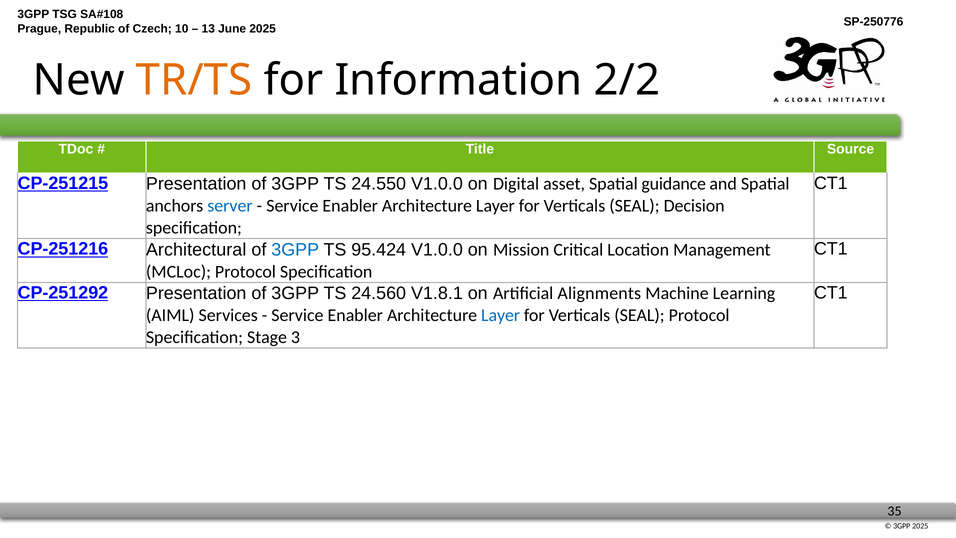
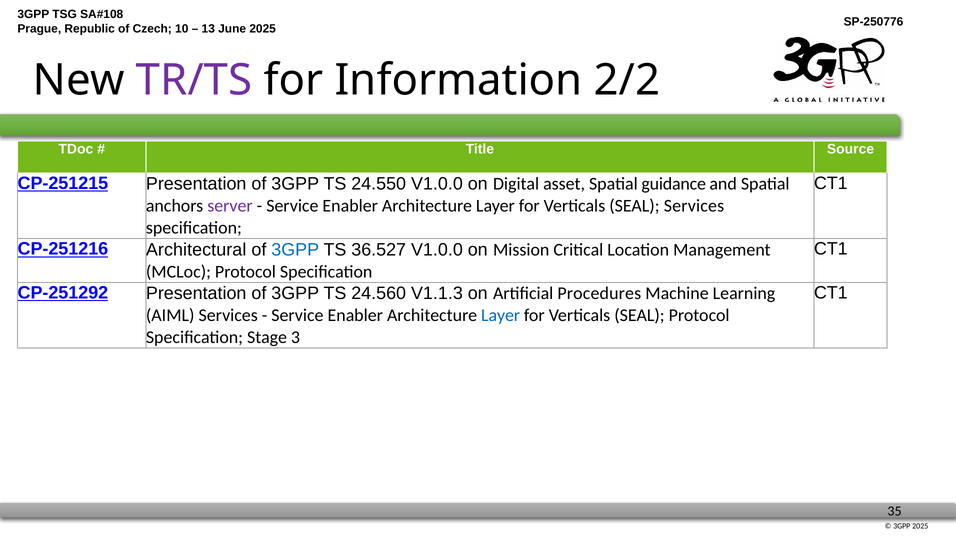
TR/TS colour: orange -> purple (194, 80)
server colour: blue -> purple (230, 206)
SEAL Decision: Decision -> Services (694, 206)
95.424: 95.424 -> 36.527 (379, 250)
V1.8.1: V1.8.1 -> V1.1.3 (437, 293)
Alignments: Alignments -> Procedures (599, 293)
